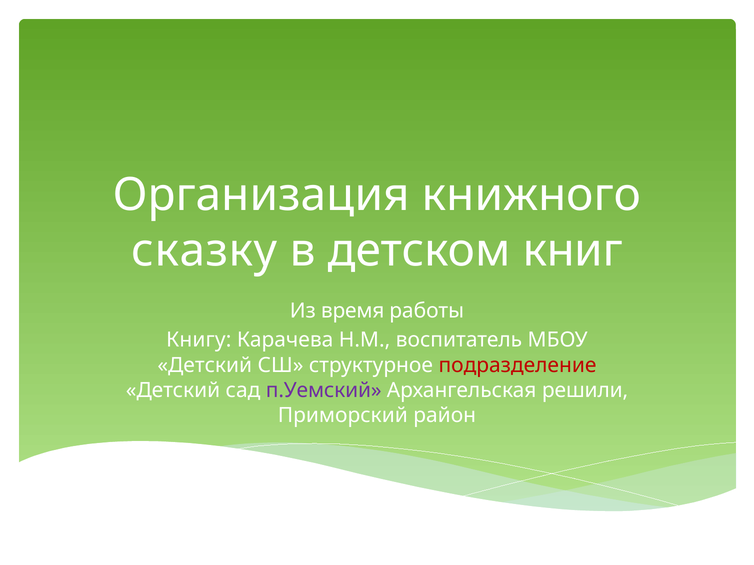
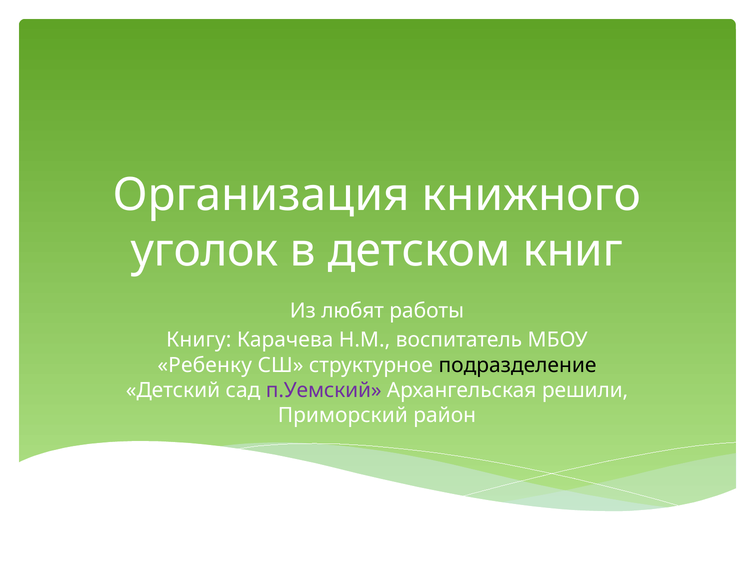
сказку: сказку -> уголок (205, 251)
время: время -> любят (353, 311)
Детский: Детский -> Ребенку (205, 366)
подразделение colour: red -> black (517, 366)
